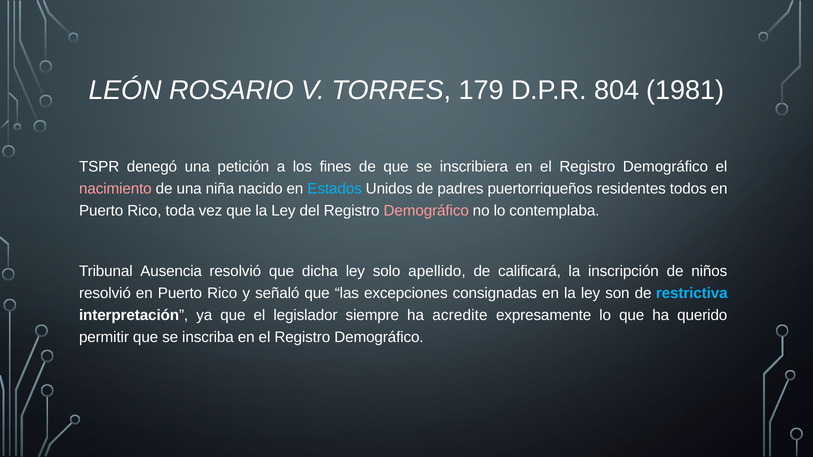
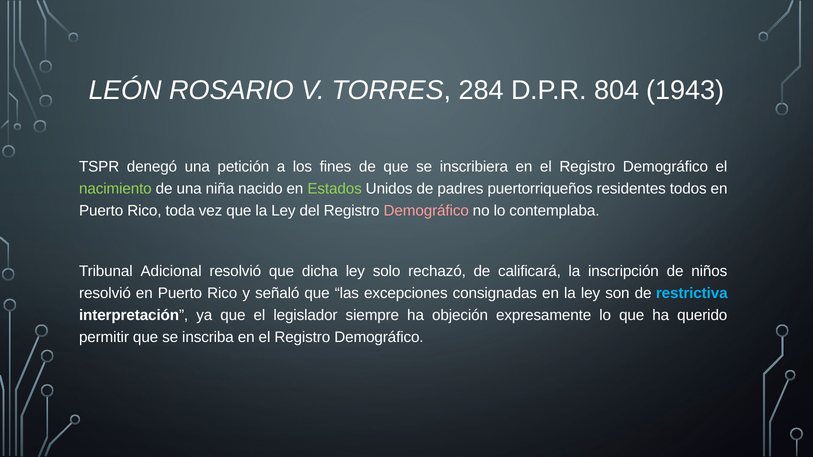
179: 179 -> 284 (481, 90)
1981: 1981 -> 1943 (685, 90)
nacimiento colour: pink -> light green (115, 189)
Estados colour: light blue -> light green (335, 189)
Ausencia: Ausencia -> Adicional (171, 272)
apellido: apellido -> rechazó (437, 272)
acredite: acredite -> objeción (460, 316)
